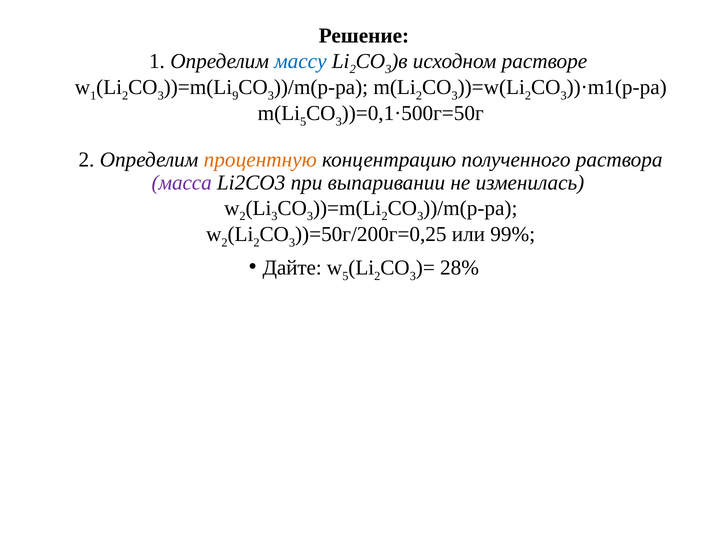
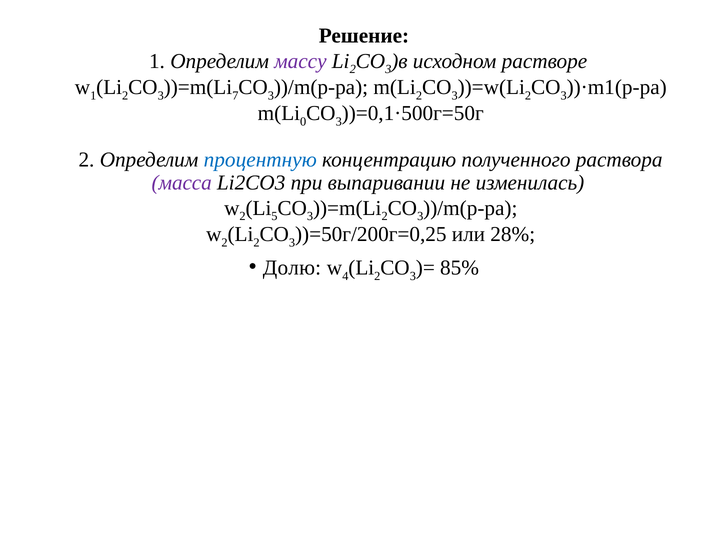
массу colour: blue -> purple (300, 61)
9: 9 -> 7 (235, 95)
5: 5 -> 0 (303, 122)
процентную colour: orange -> blue (260, 160)
3: 3 -> 5 (274, 216)
99%: 99% -> 28% (513, 234)
Дайте: Дайте -> Долю (292, 268)
5: 5 -> 4 (345, 276)
28%: 28% -> 85% (460, 268)
